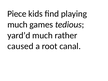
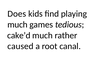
Piece: Piece -> Does (17, 14)
yard’d: yard’d -> cake’d (19, 35)
